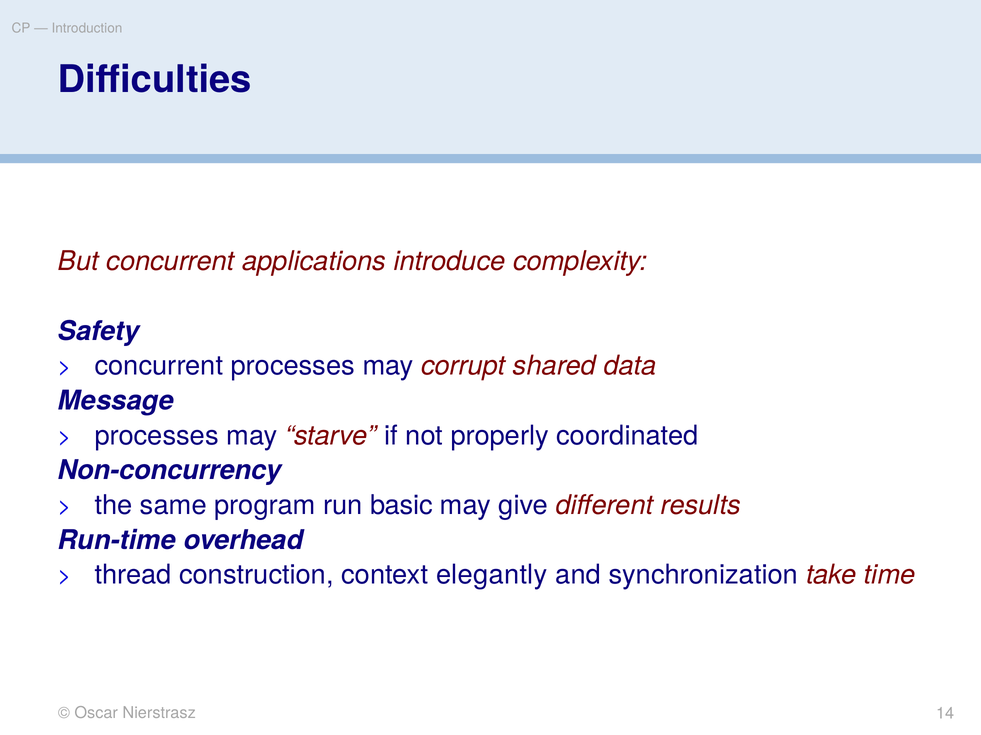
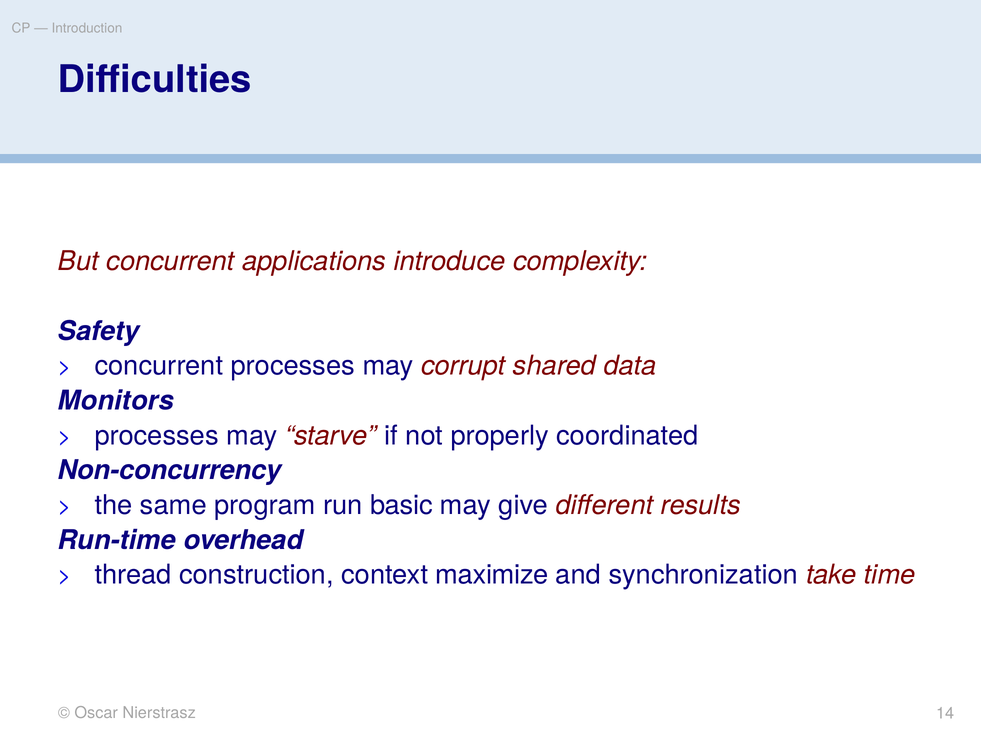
Message: Message -> Monitors (116, 401)
elegantly: elegantly -> maximize (492, 576)
